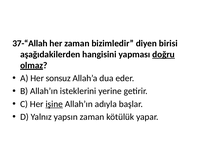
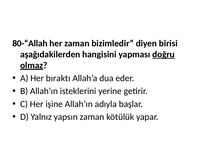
37-“Allah: 37-“Allah -> 80-“Allah (30, 43)
sonsuz: sonsuz -> bıraktı (58, 78)
işine underline: present -> none (54, 104)
